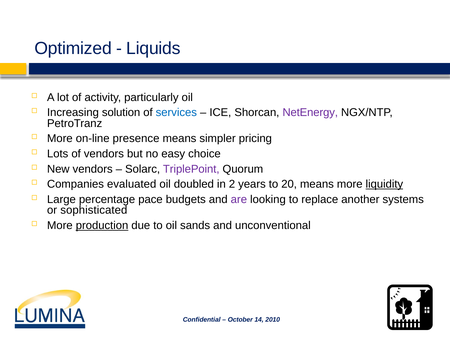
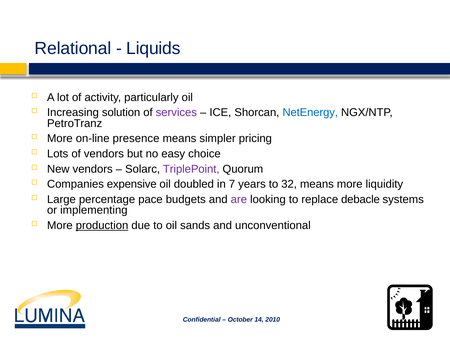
Optimized: Optimized -> Relational (73, 48)
services colour: blue -> purple (176, 112)
NetEnergy colour: purple -> blue (310, 112)
evaluated: evaluated -> expensive (132, 184)
2: 2 -> 7 (232, 184)
20: 20 -> 32 (289, 184)
liquidity underline: present -> none (384, 184)
another: another -> debacle (360, 199)
sophisticated: sophisticated -> implementing (94, 210)
